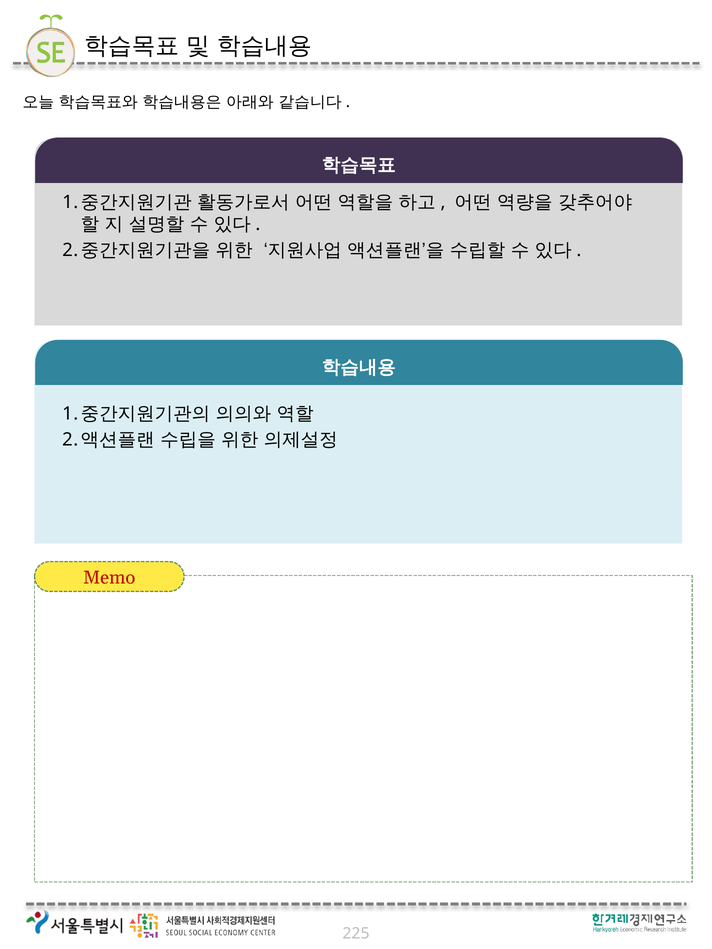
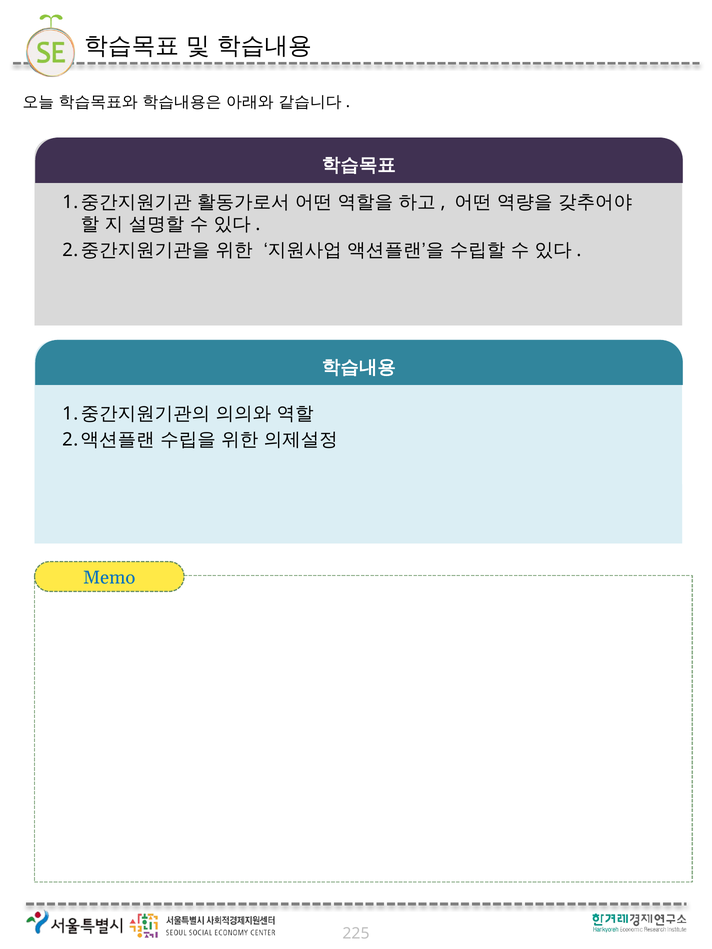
Memo colour: red -> blue (109, 578)
